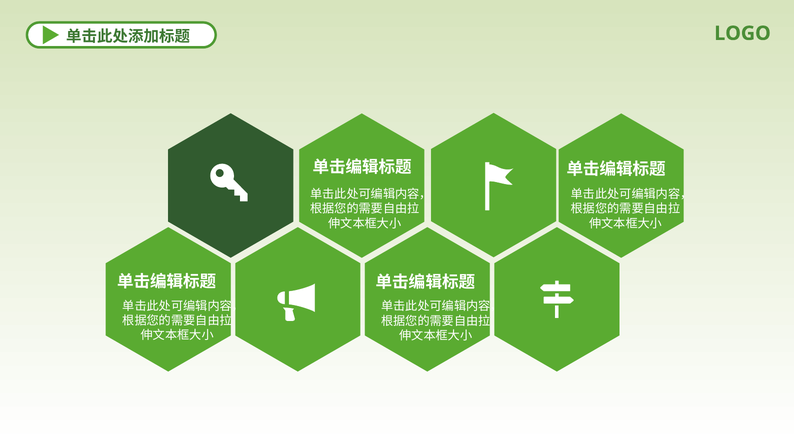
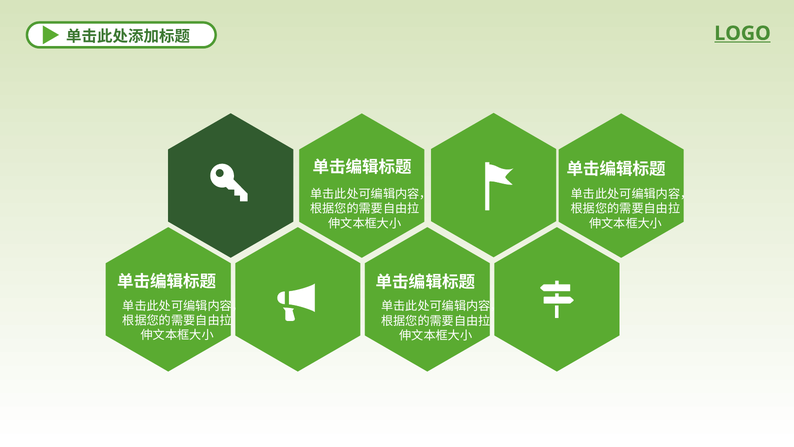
LOGO underline: none -> present (743, 33)
